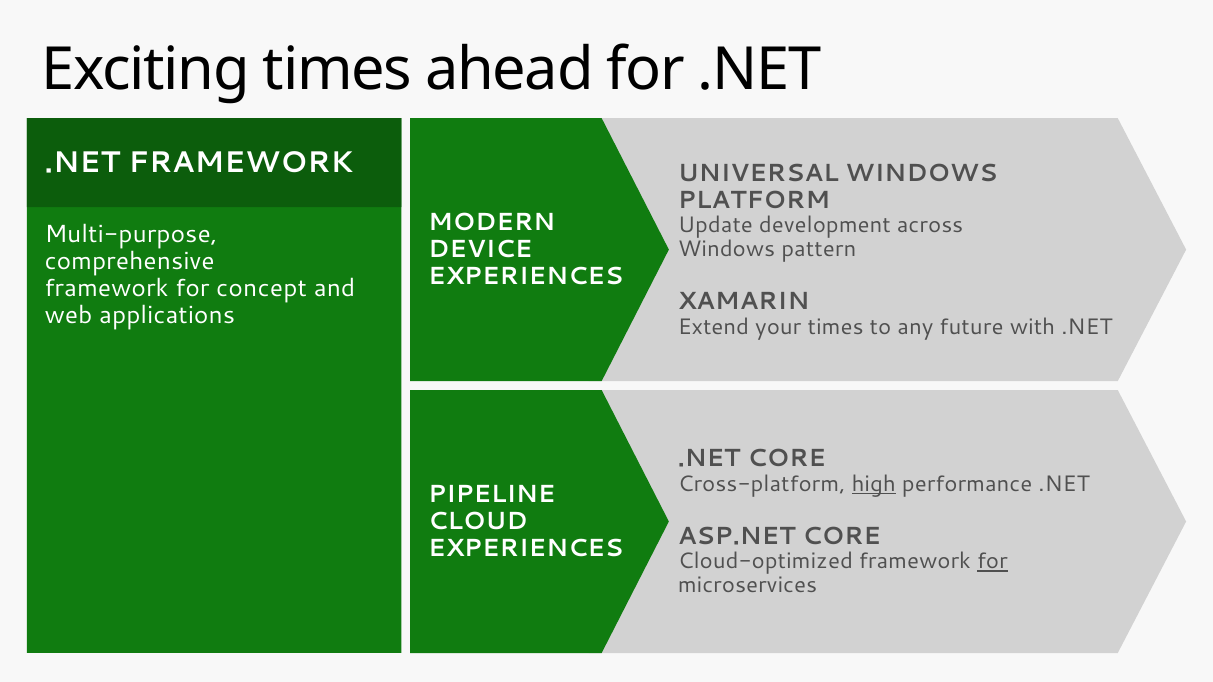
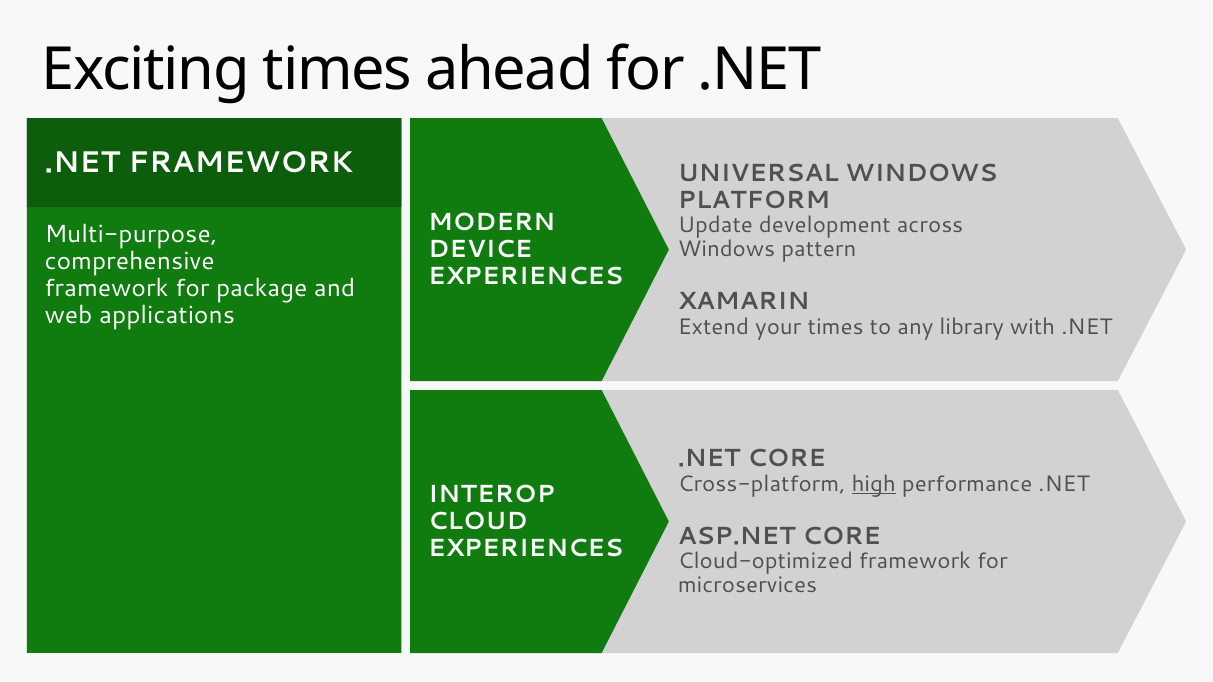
concept: concept -> package (262, 288)
future: future -> library (972, 327)
PIPELINE: PIPELINE -> INTEROP (492, 495)
for underline: present -> none (992, 562)
